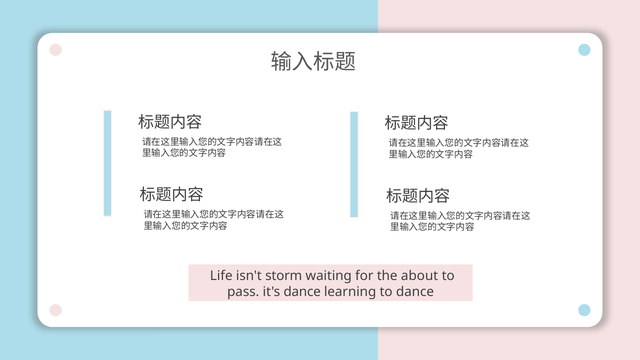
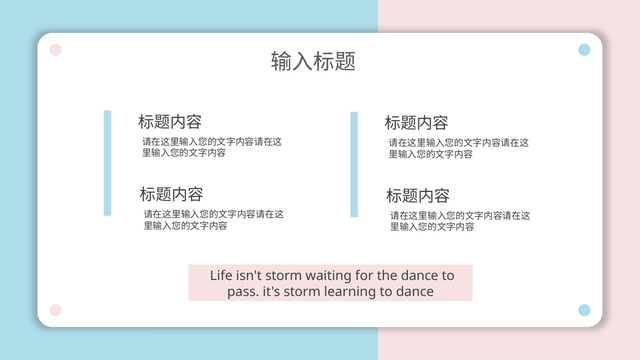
the about: about -> dance (420, 276)
it's dance: dance -> storm (302, 292)
